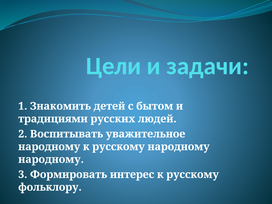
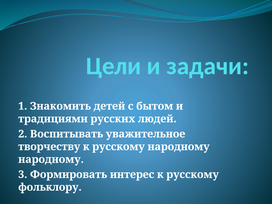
народному: народному -> творчеству (49, 147)
